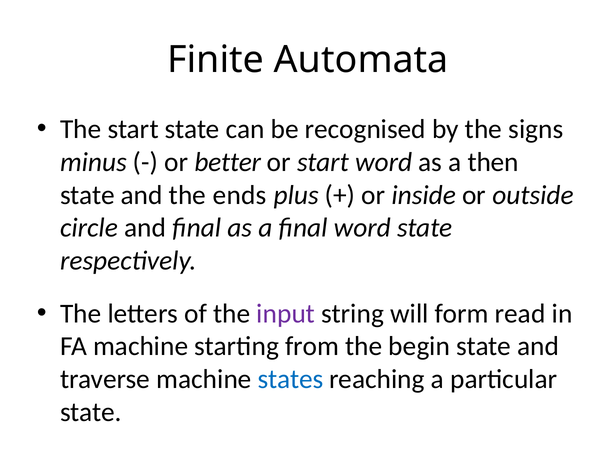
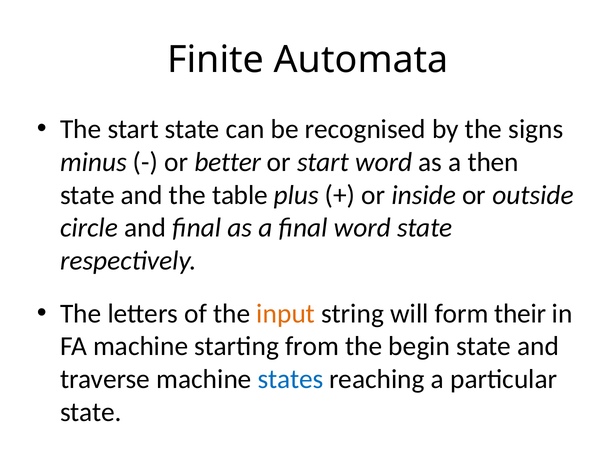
ends: ends -> table (240, 195)
input colour: purple -> orange (286, 314)
read: read -> their (520, 314)
